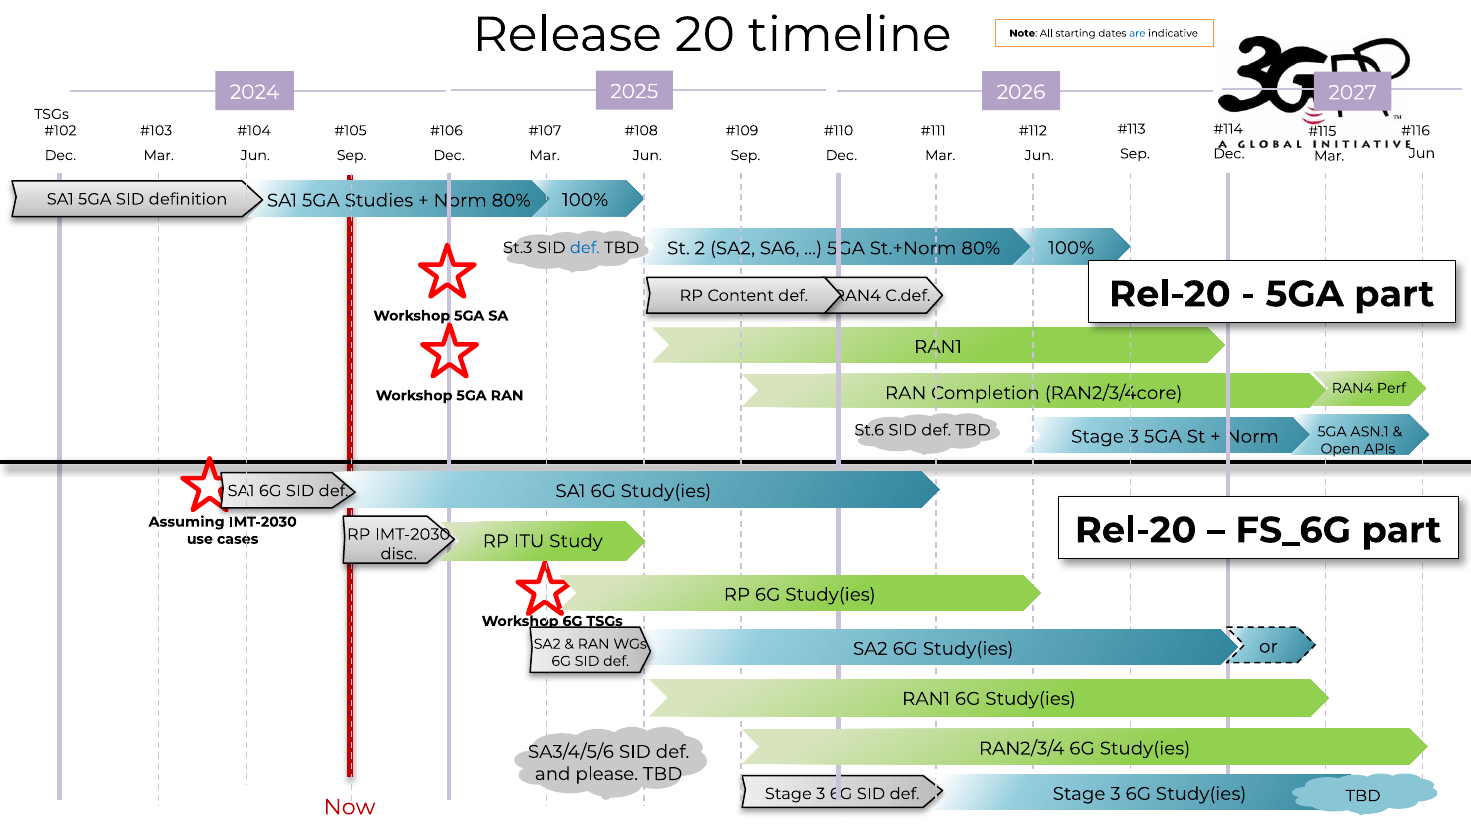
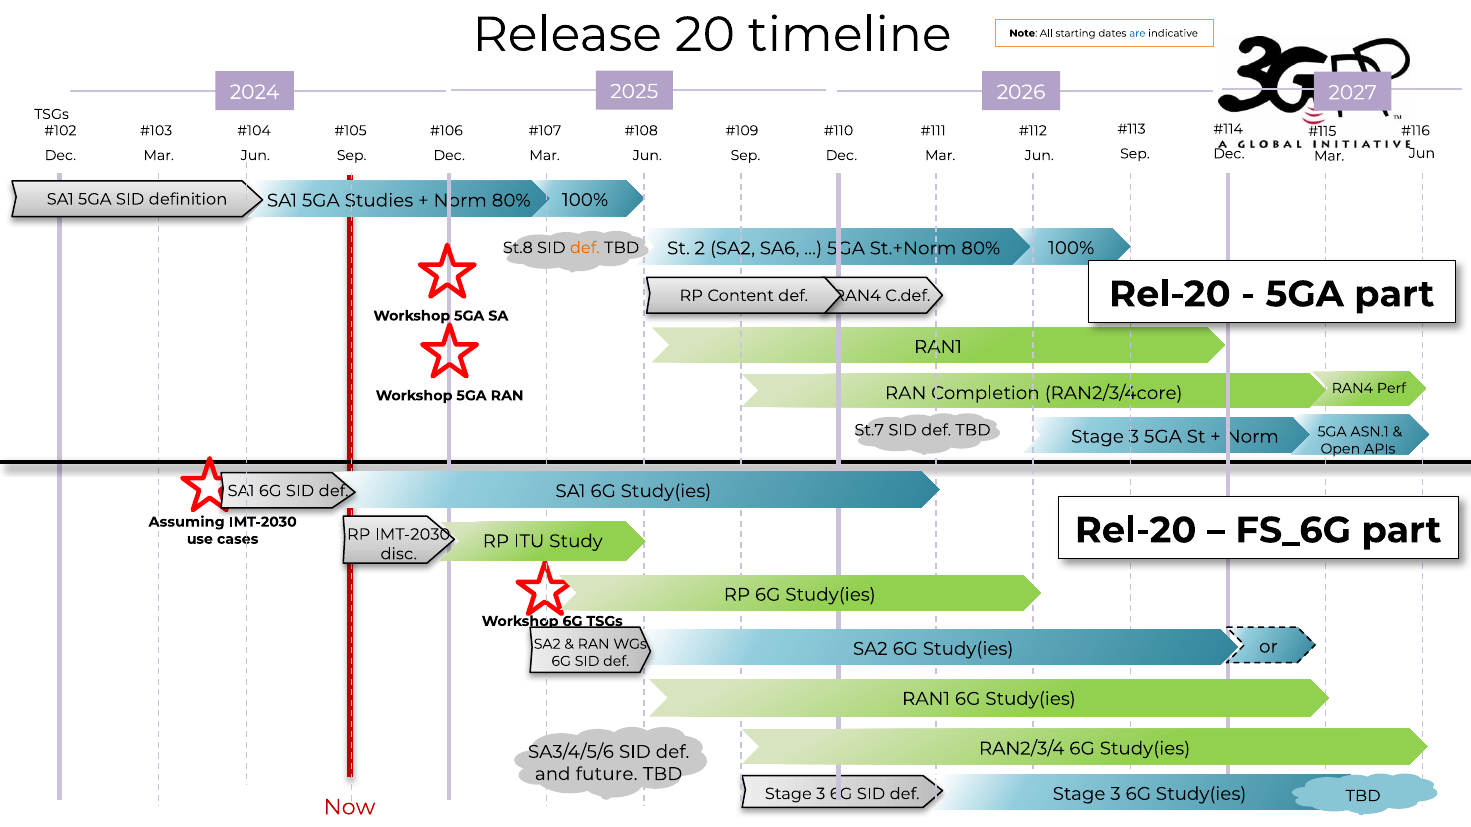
St.3: St.3 -> St.8 (518, 248)
def colour: blue -> orange (585, 248)
St.6: St.6 -> St.7 (869, 430)
please: please -> future (607, 774)
